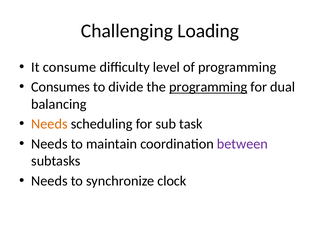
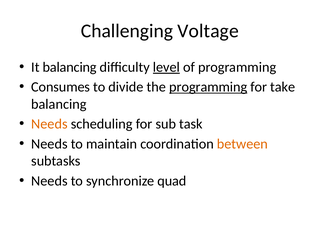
Loading: Loading -> Voltage (208, 31)
It consume: consume -> balancing (70, 67)
level underline: none -> present (166, 67)
dual: dual -> take (283, 87)
between colour: purple -> orange (242, 144)
clock: clock -> quad (172, 181)
